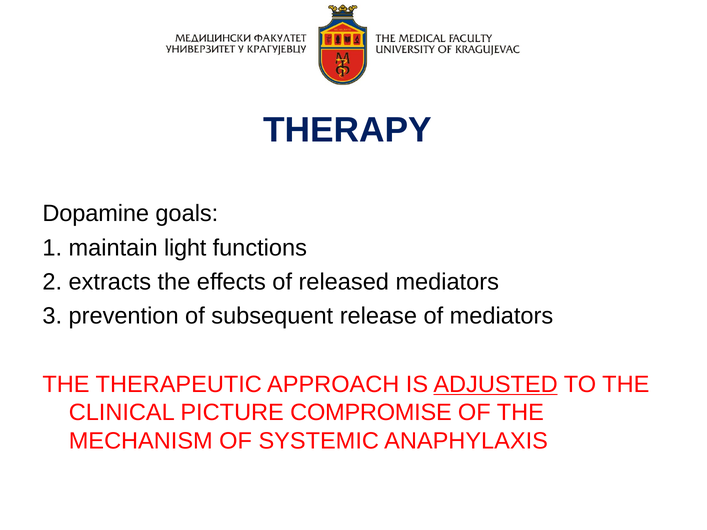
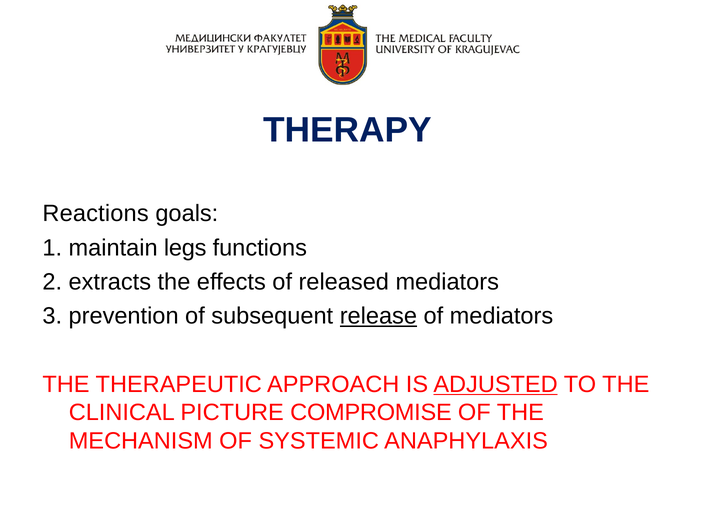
Dopamine: Dopamine -> Reactions (96, 214)
light: light -> legs (185, 248)
release underline: none -> present (378, 316)
